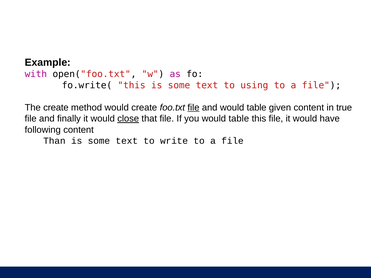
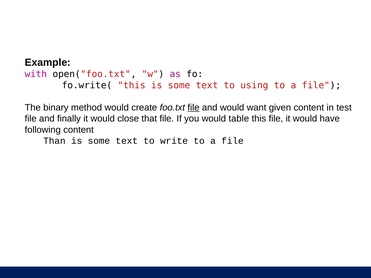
The create: create -> binary (56, 108)
and would table: table -> want (257, 108)
true: true -> test (344, 108)
close underline: present -> none (128, 119)
